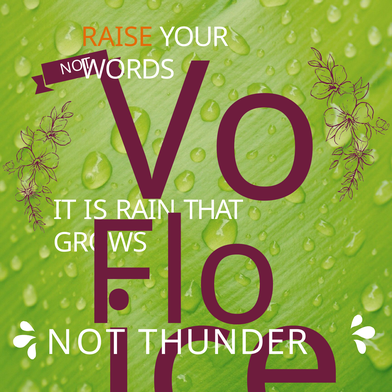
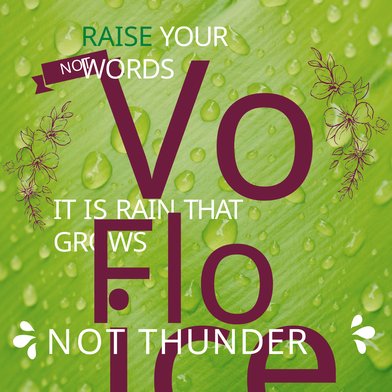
RAISE colour: orange -> green (117, 37)
